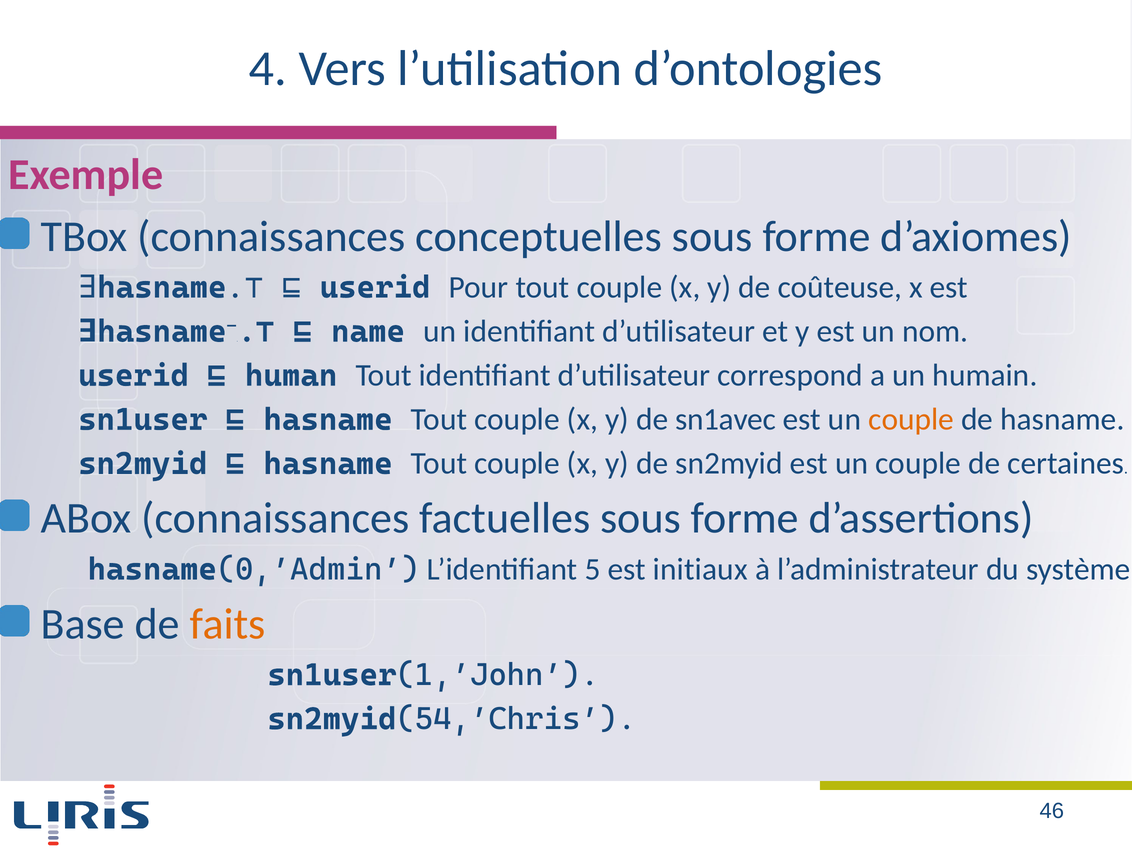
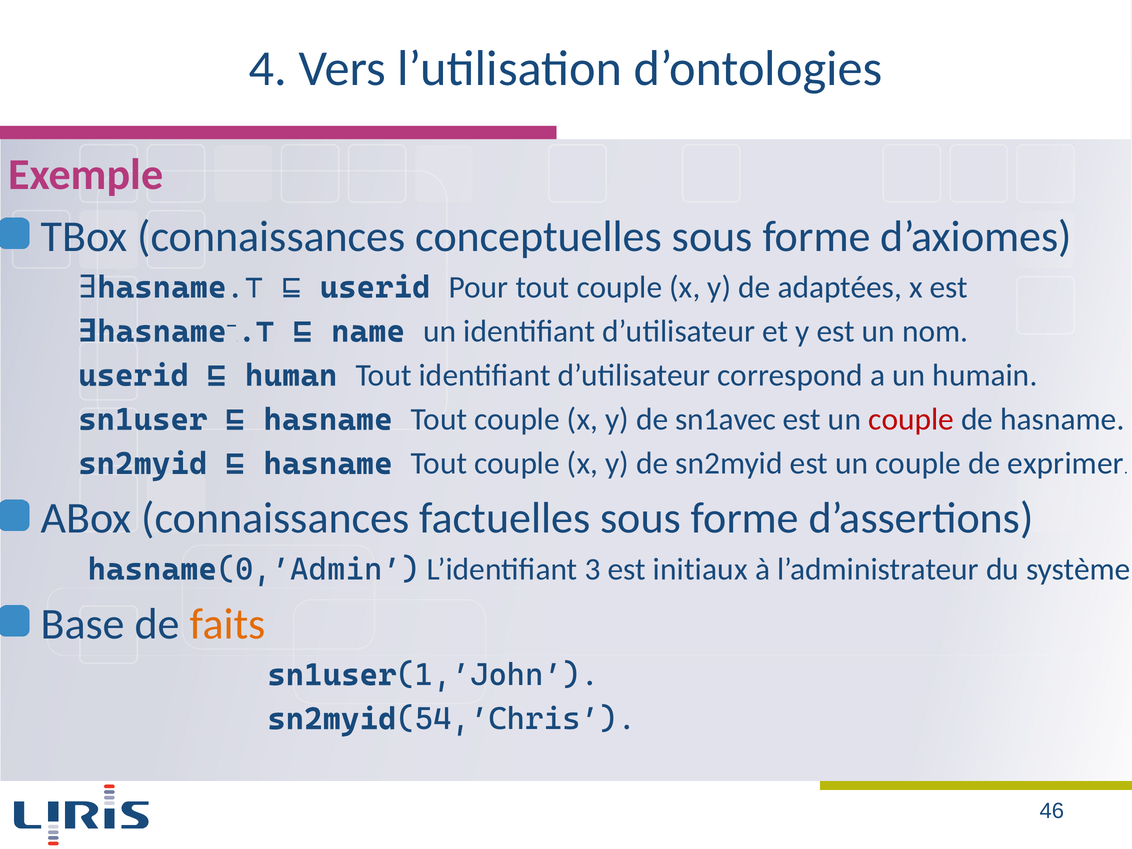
coûteuse: coûteuse -> adaptées (840, 287)
couple colour: orange -> red (911, 419)
certaines: certaines -> exprimer (1066, 463)
5: 5 -> 3 (592, 569)
